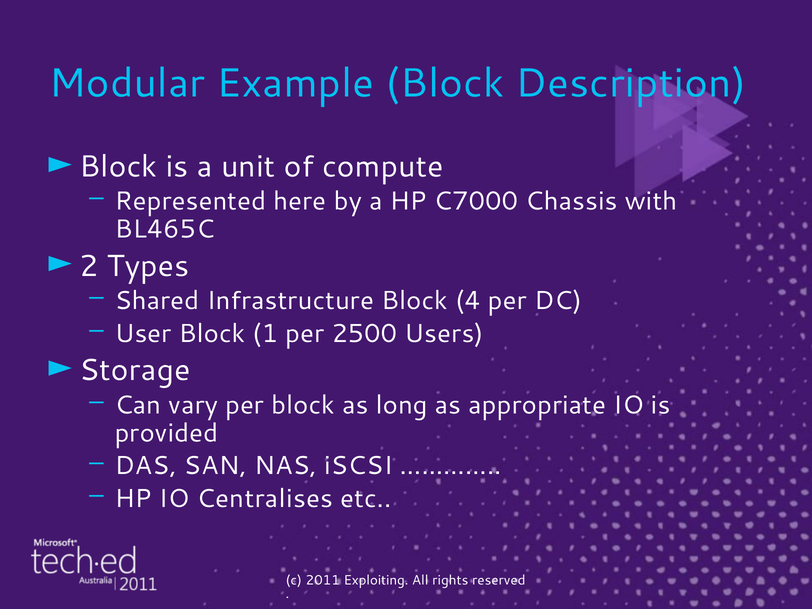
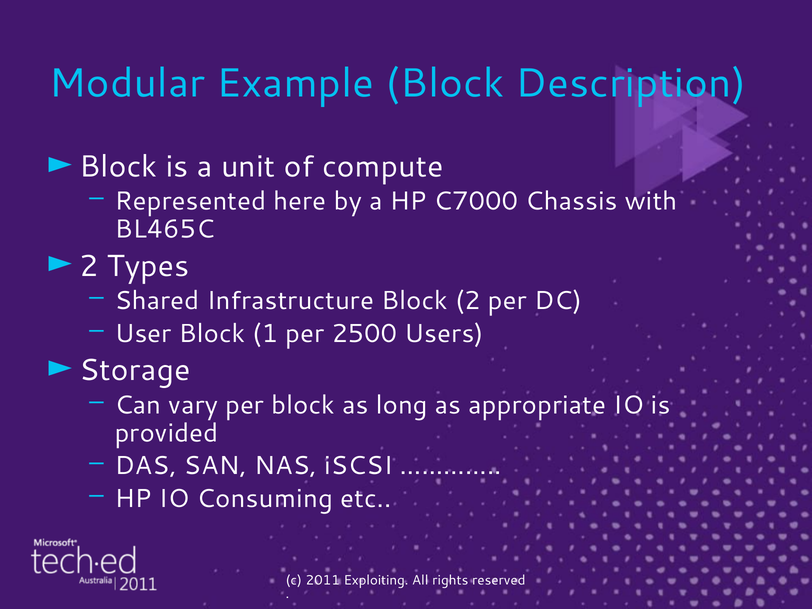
Block 4: 4 -> 2 (468, 301)
Centralises: Centralises -> Consuming (265, 499)
